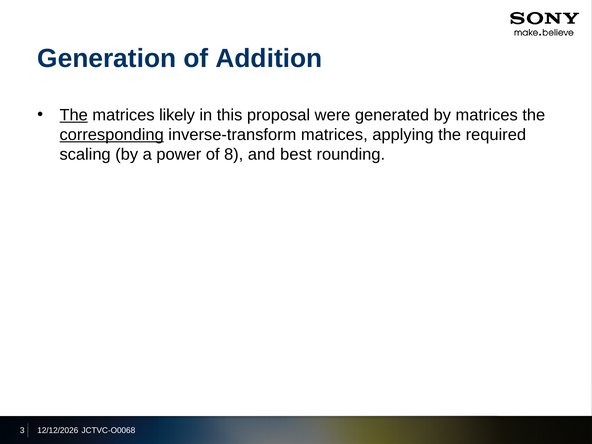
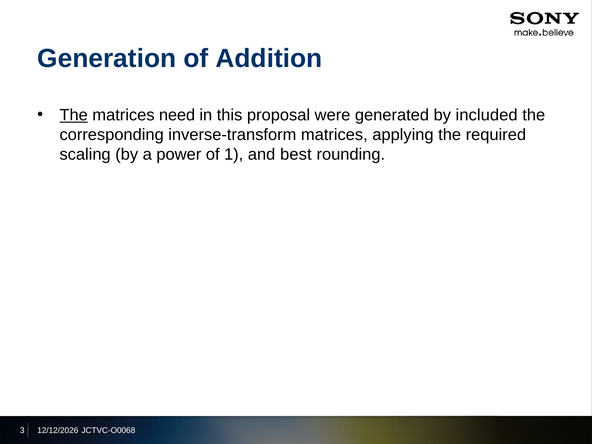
likely: likely -> need (177, 115)
by matrices: matrices -> included (487, 115)
corresponding underline: present -> none (112, 135)
8: 8 -> 1 (234, 154)
